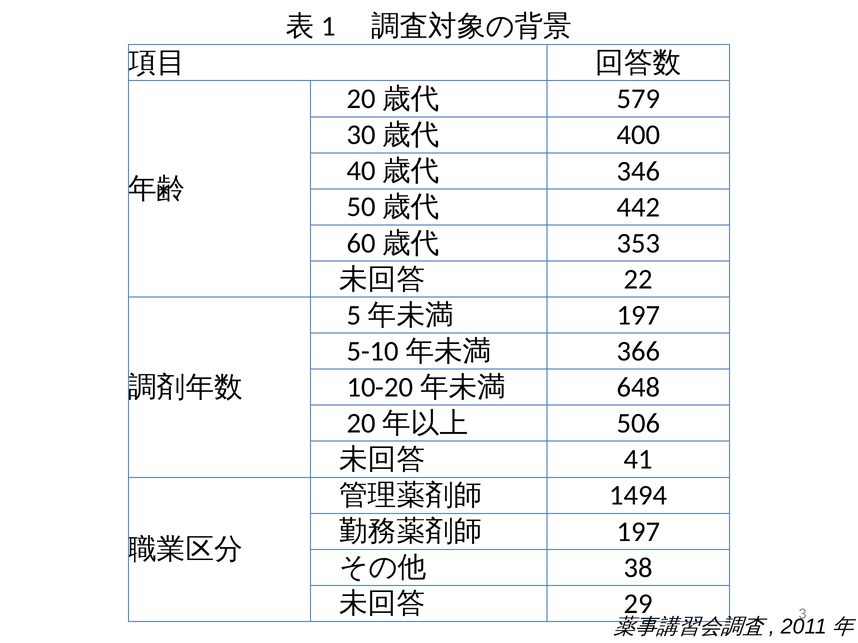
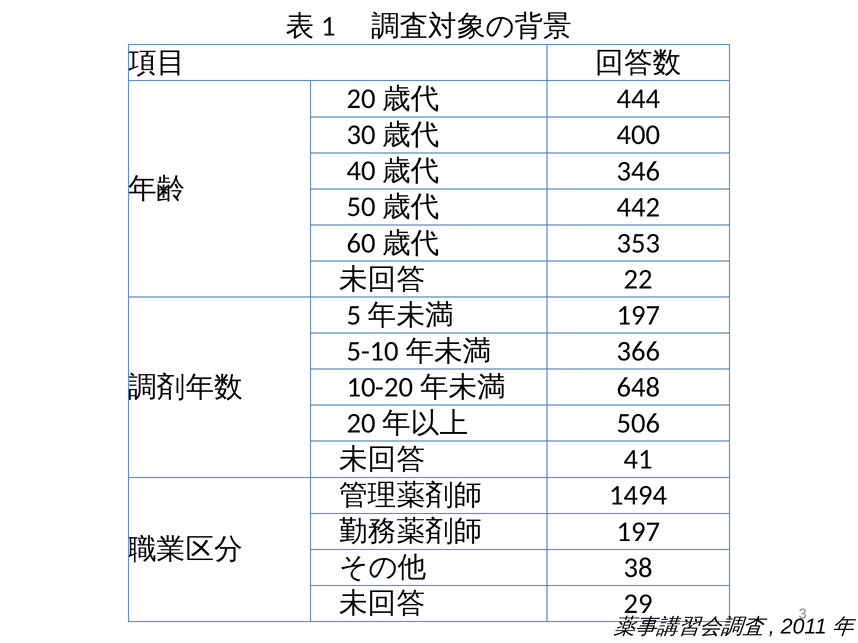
579: 579 -> 444 (638, 99)
